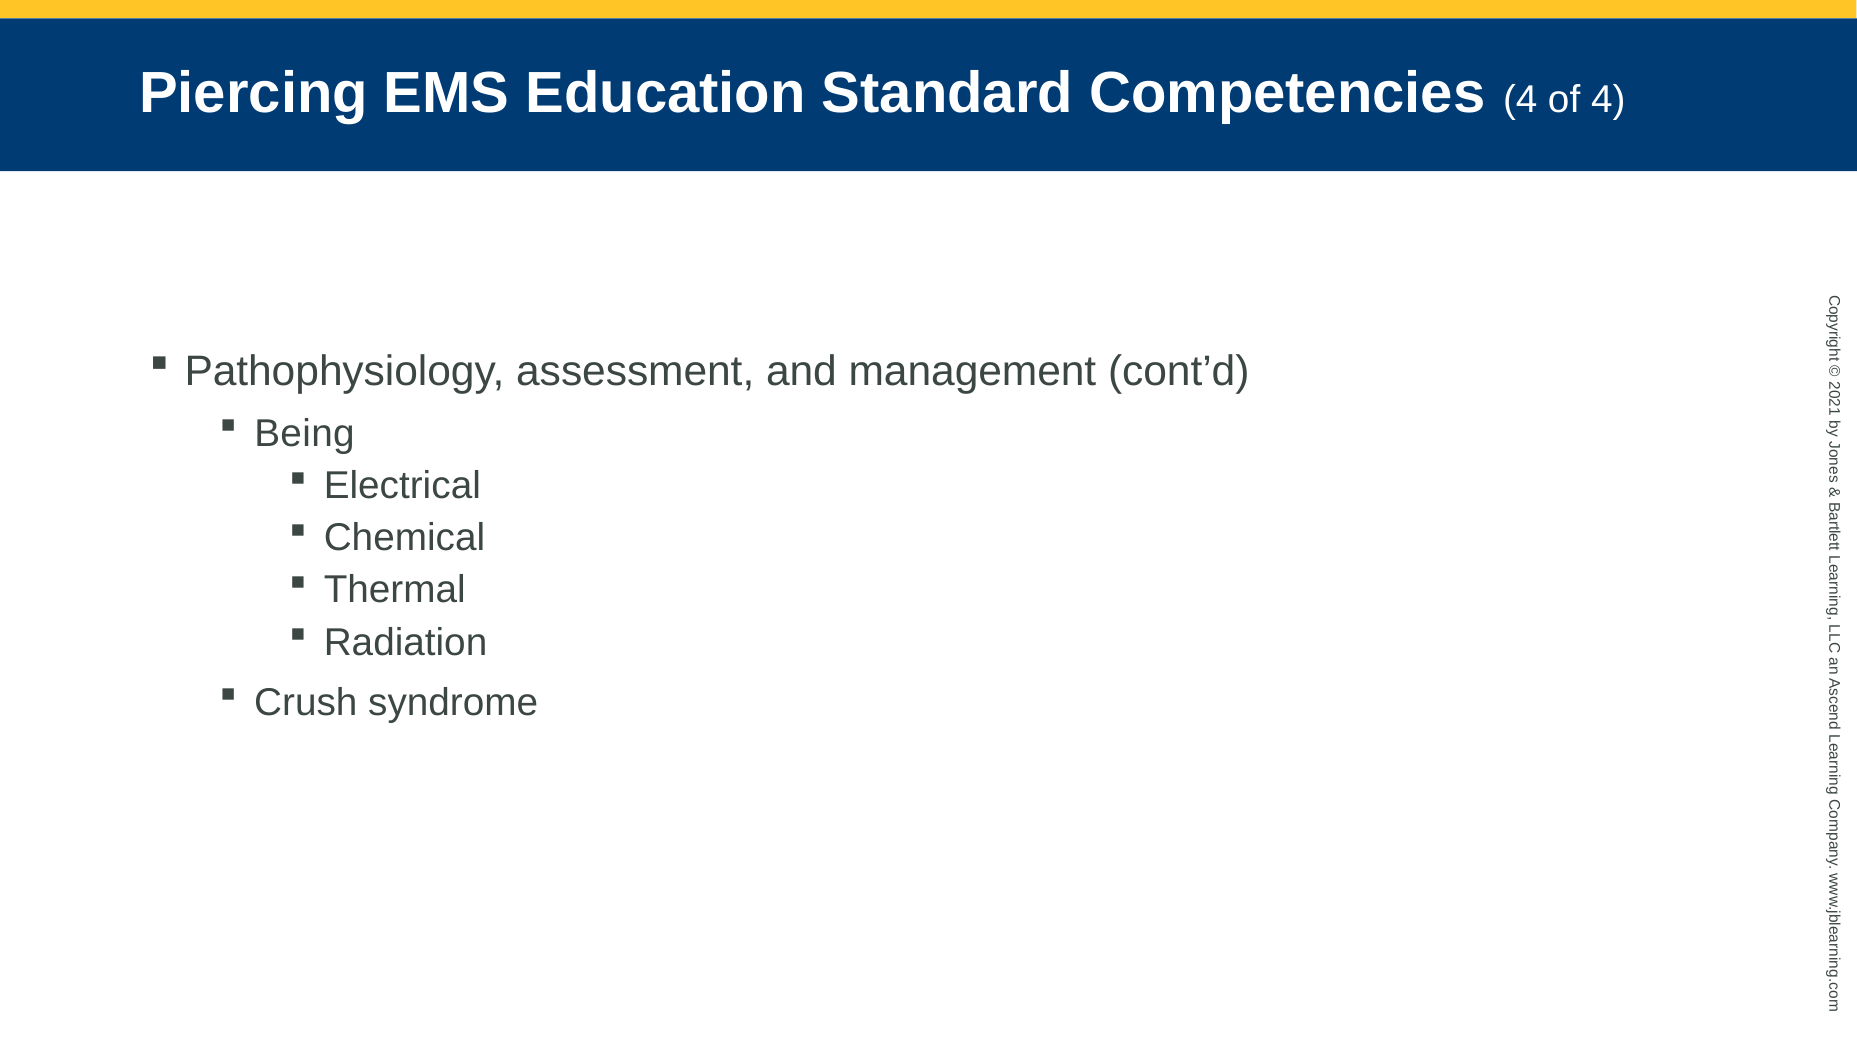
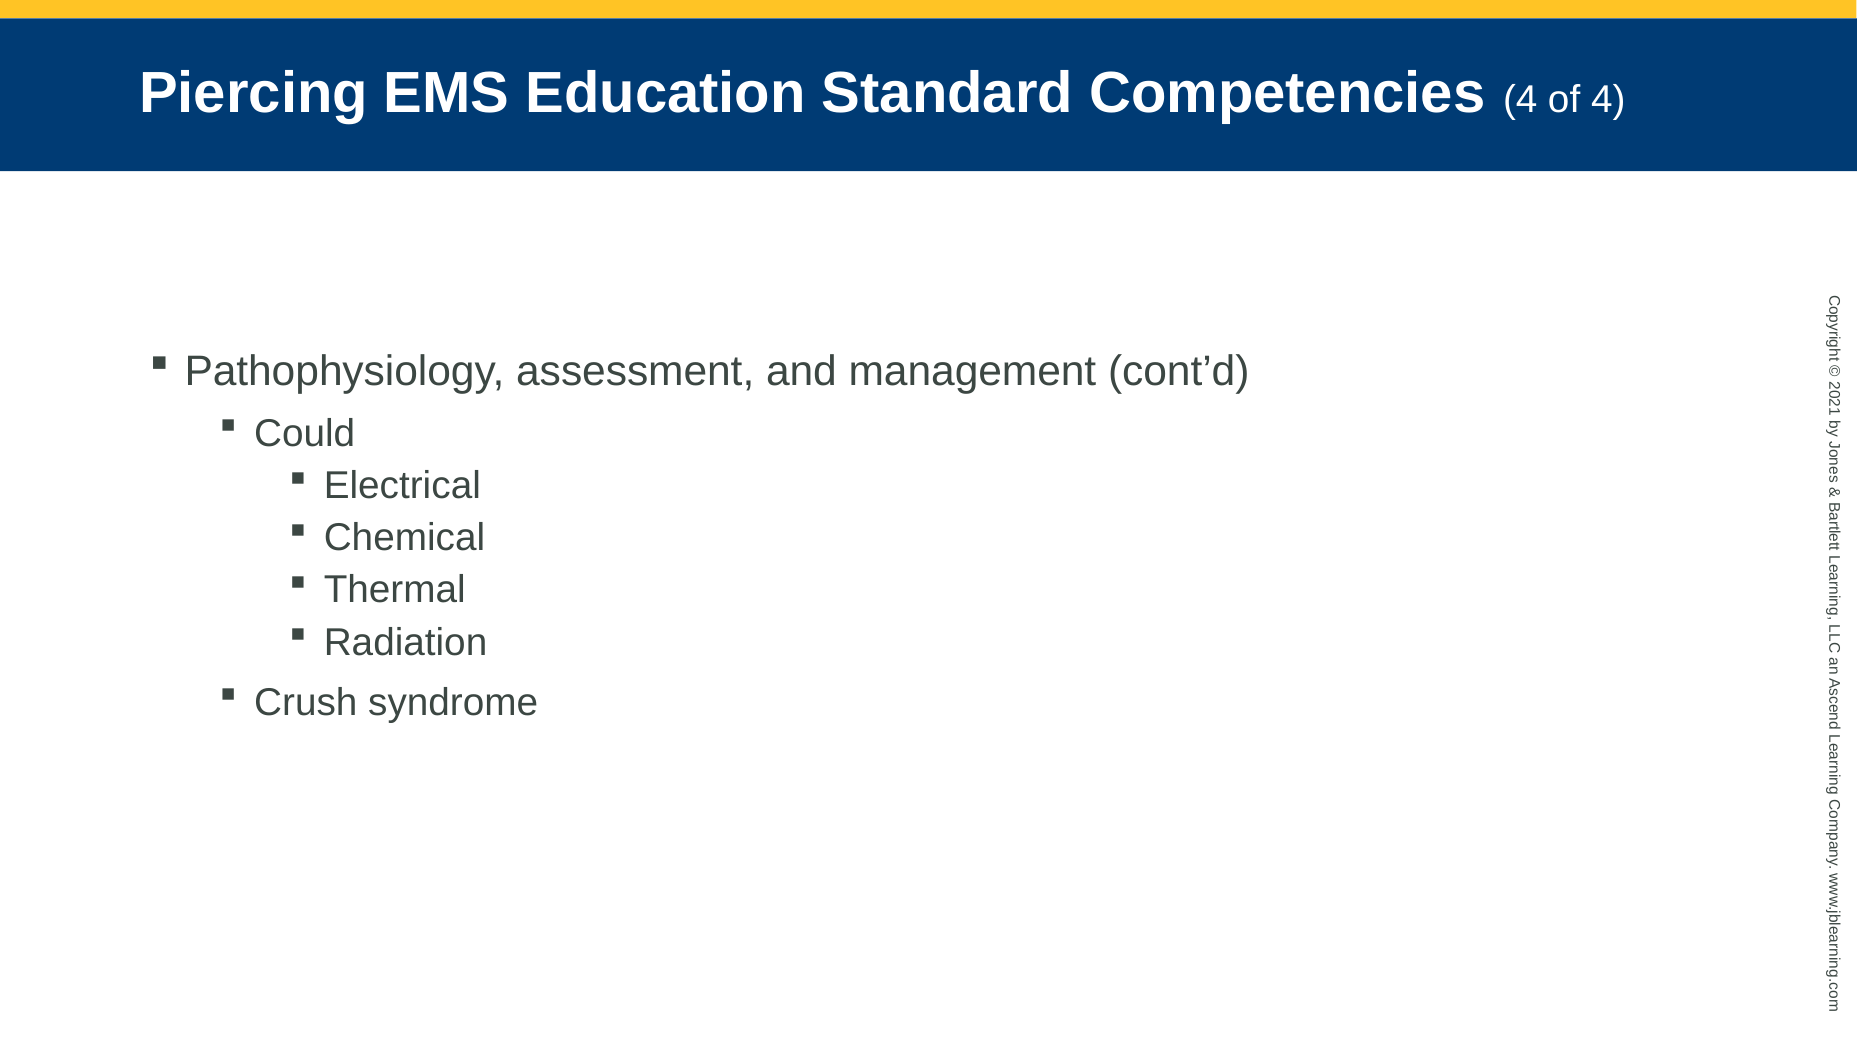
Being: Being -> Could (305, 433)
